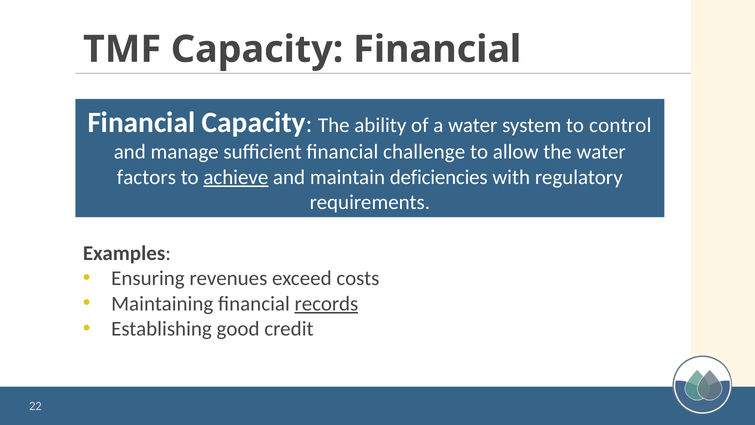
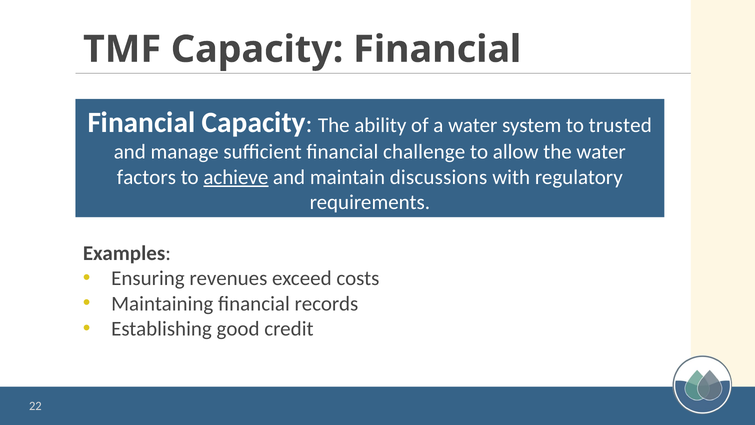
control: control -> trusted (620, 125)
deficiencies: deficiencies -> discussions (439, 177)
records underline: present -> none (326, 303)
